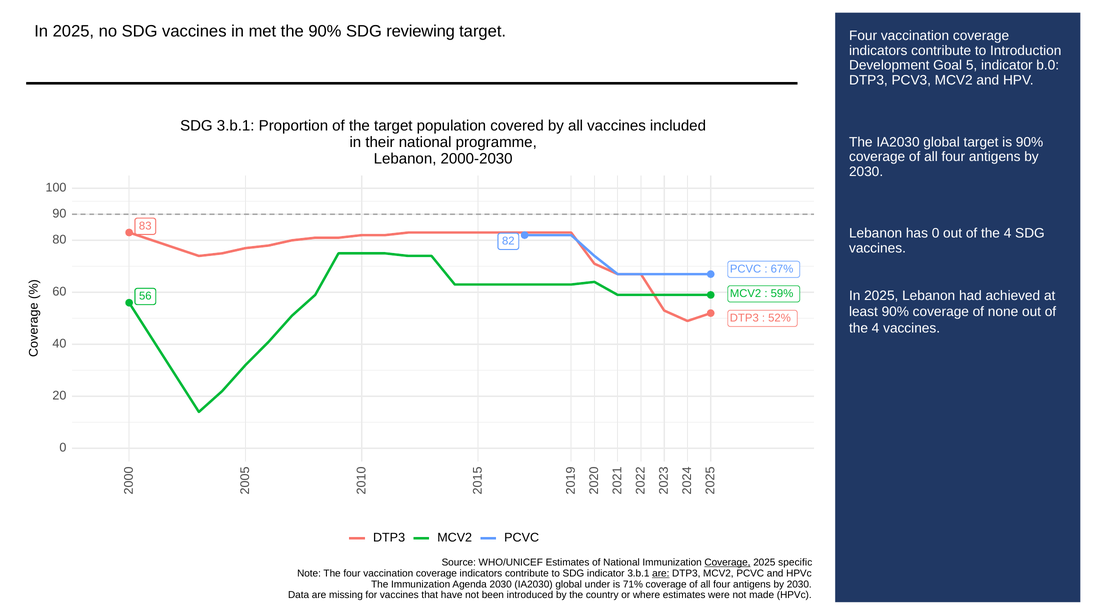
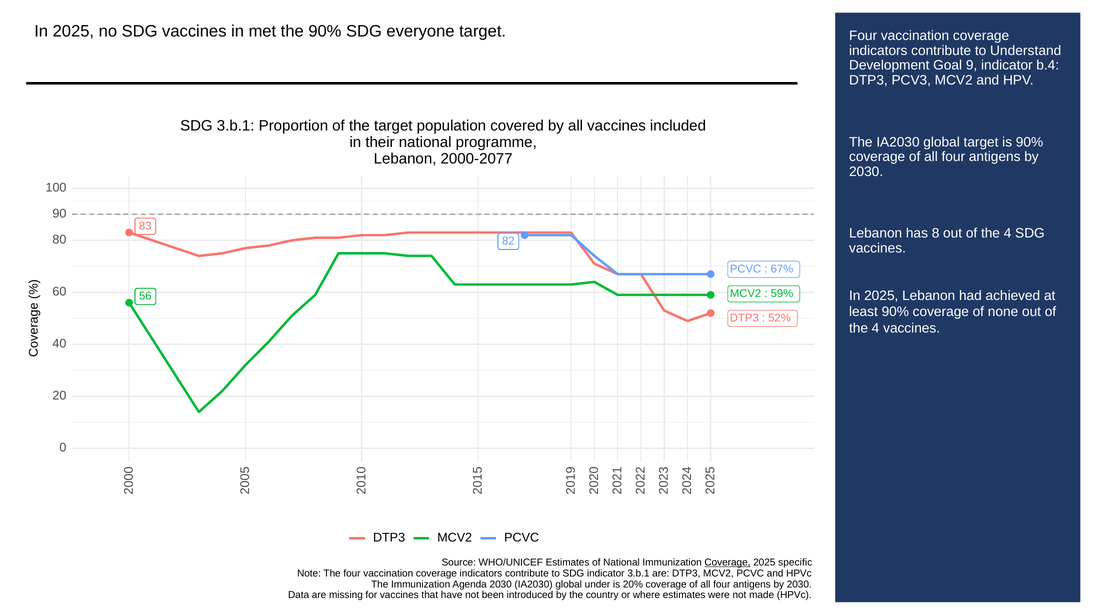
reviewing: reviewing -> everyone (421, 32)
Introduction: Introduction -> Understand (1026, 51)
Goal 5: 5 -> 9 (972, 65)
b.0: b.0 -> b.4 (1048, 65)
2000-2030: 2000-2030 -> 2000-2077 (477, 159)
has 0: 0 -> 8 (936, 233)
are underline: present -> none (661, 574)
71%: 71% -> 20% (633, 585)
